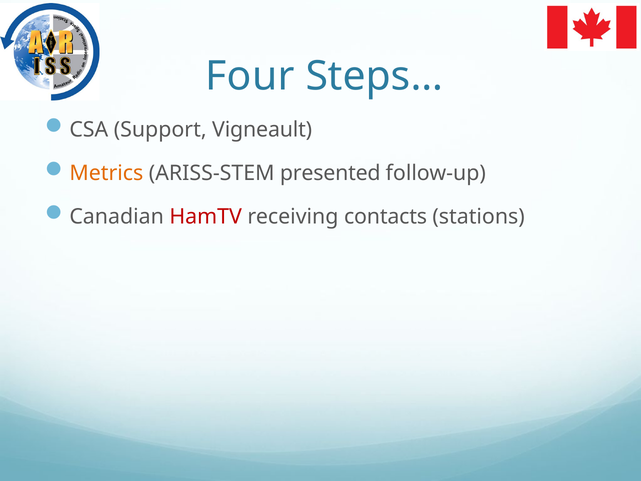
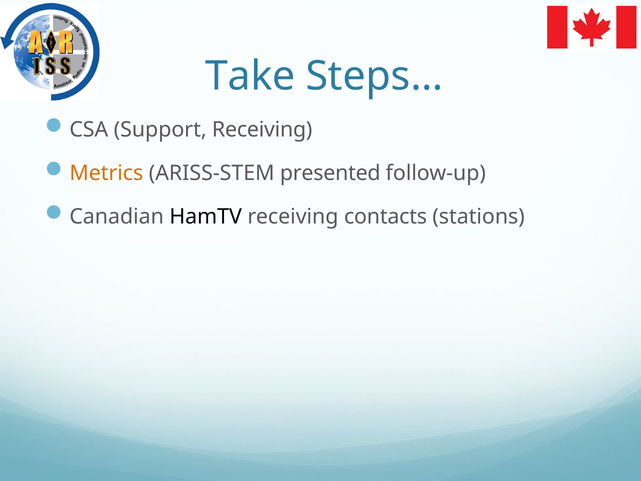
Four: Four -> Take (250, 76)
Support Vigneault: Vigneault -> Receiving (262, 130)
HamTV colour: red -> black (206, 217)
